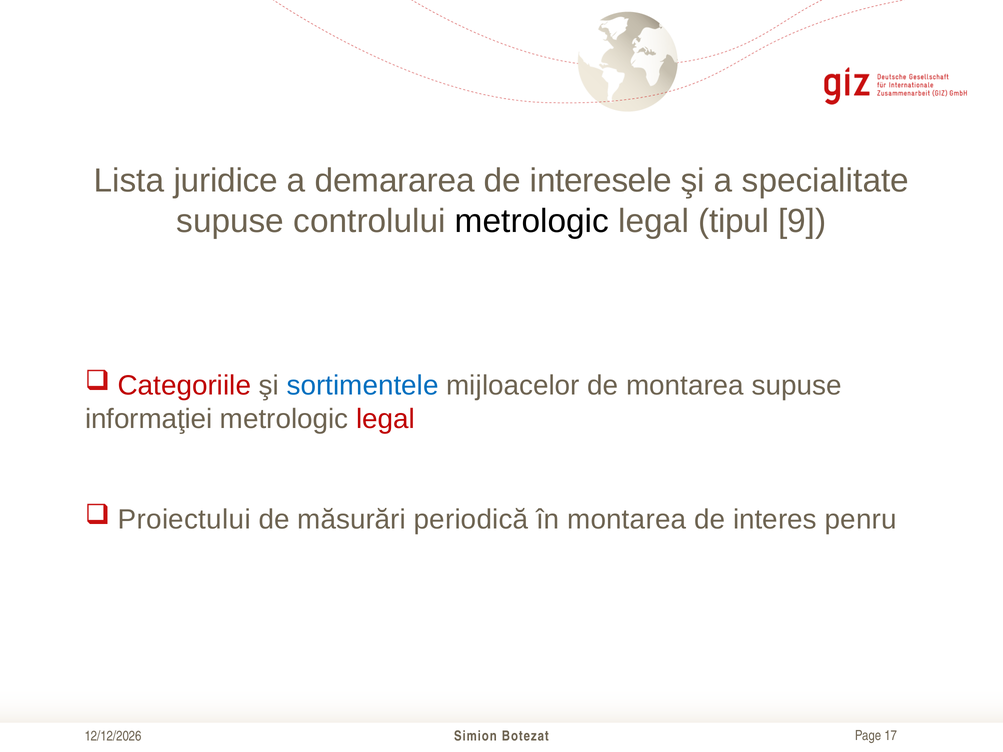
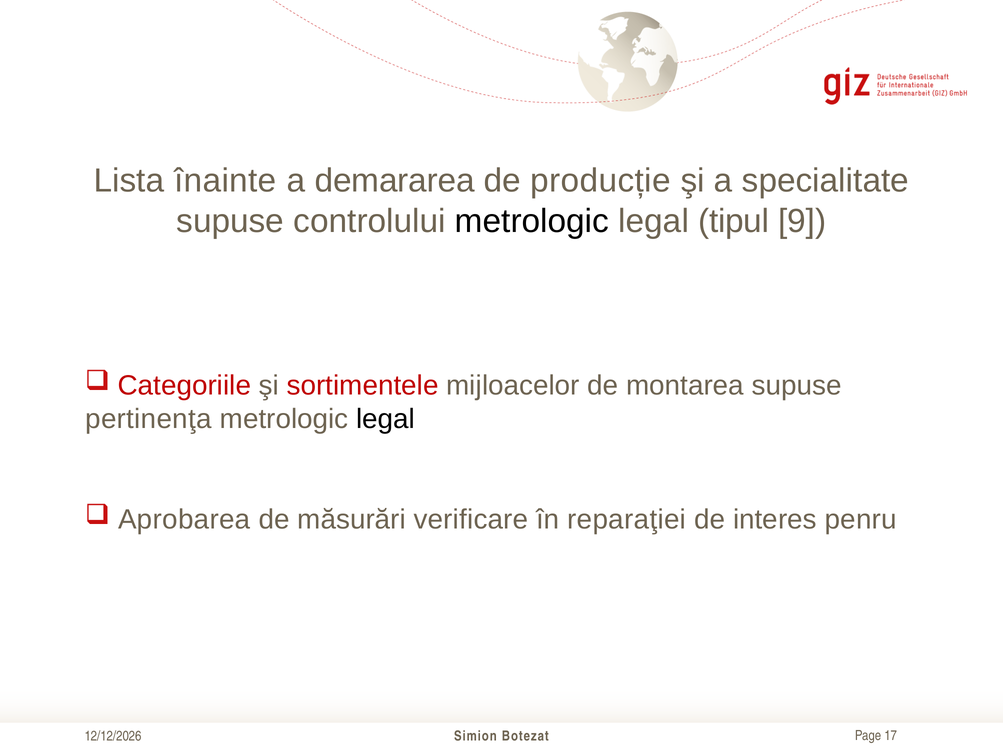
juridice: juridice -> înainte (225, 181)
interesele: interesele -> producție (601, 181)
sortimentele colour: blue -> red (363, 386)
informaţiei: informaţiei -> pertinenţa (148, 419)
legal colour: red -> black (386, 419)
Proiectului: Proiectului -> Aprobarea (184, 520)
periodică: periodică -> verificare (471, 520)
în montarea: montarea -> reparaţiei (627, 520)
